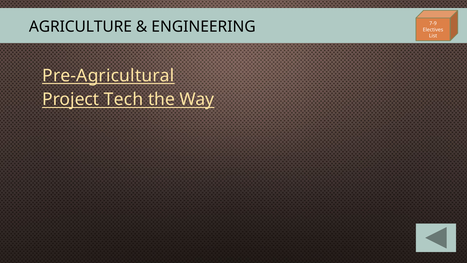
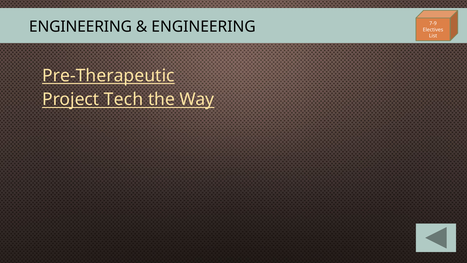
AGRICULTURE: AGRICULTURE -> ENGINEERING (80, 27)
Pre-Agricultural: Pre-Agricultural -> Pre-Therapeutic (108, 75)
